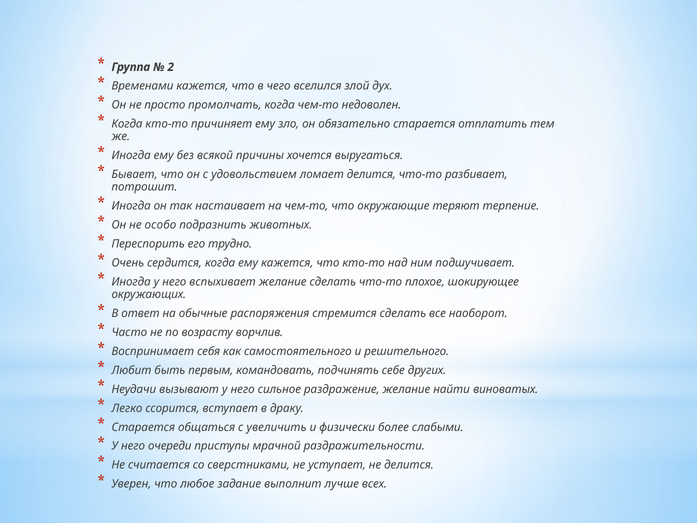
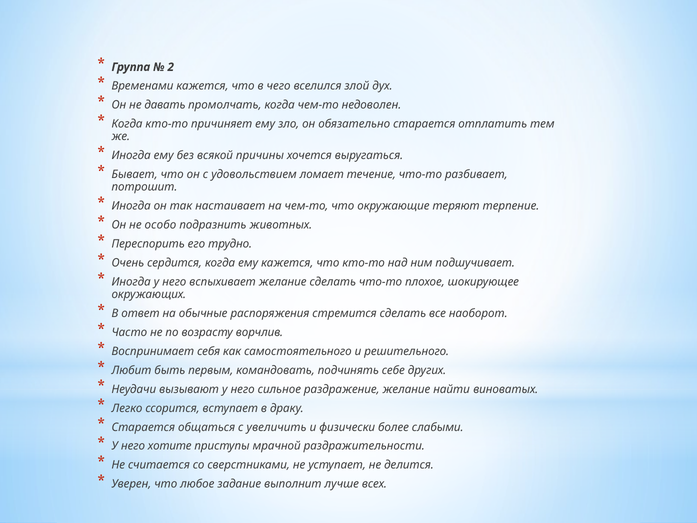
просто: просто -> давать (165, 105)
ломает делится: делится -> течение (371, 174)
очереди: очереди -> хотите (170, 446)
